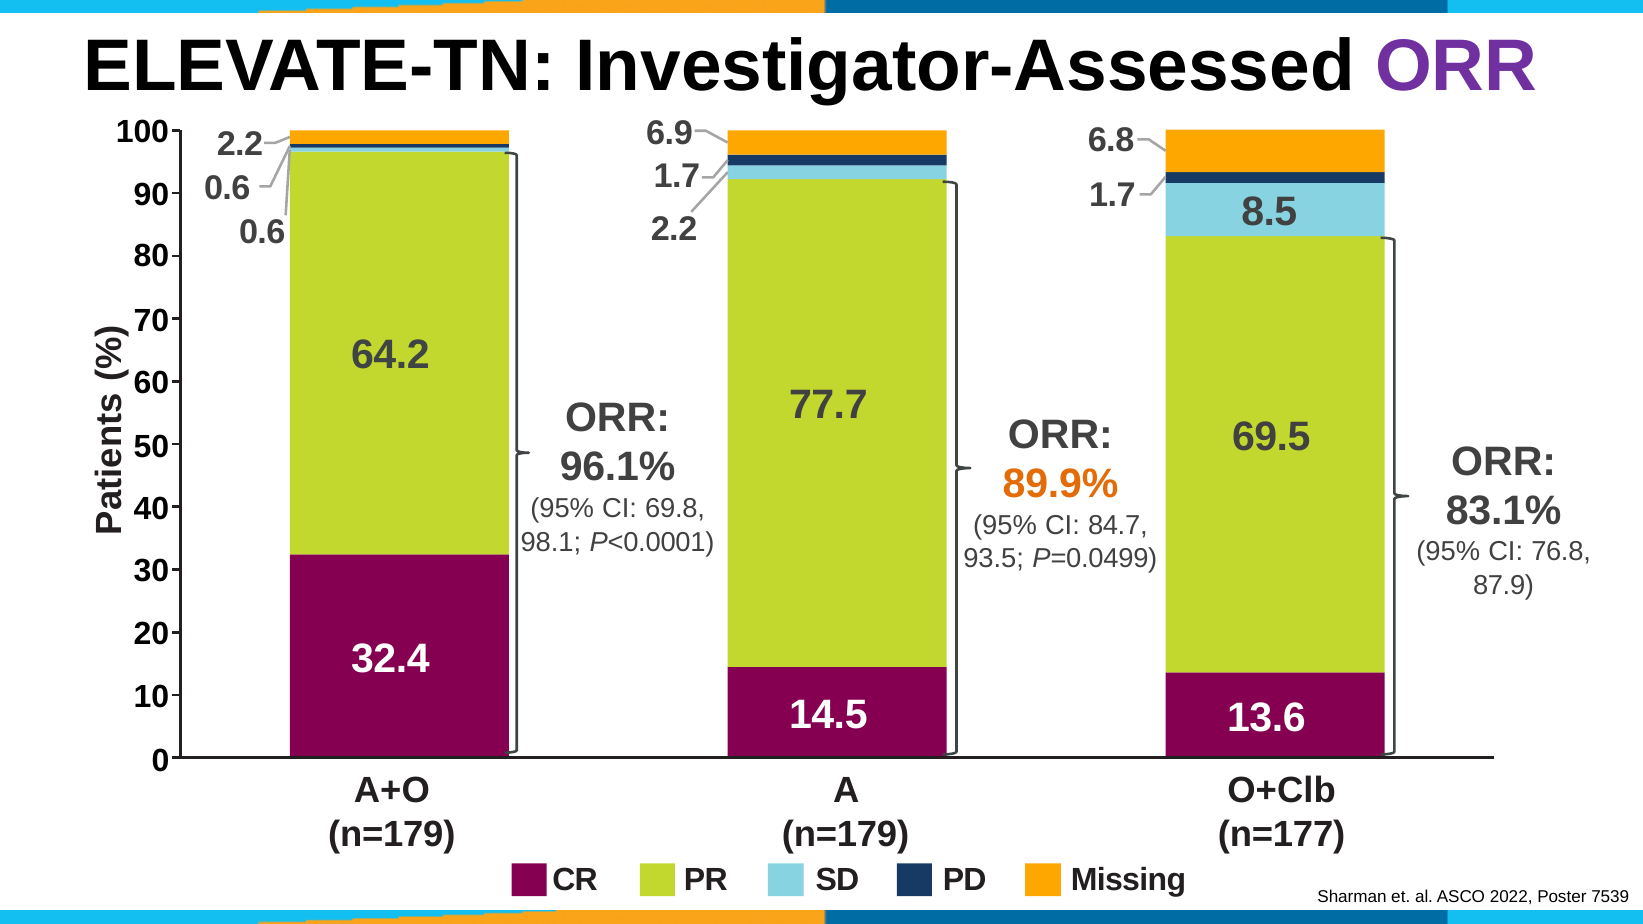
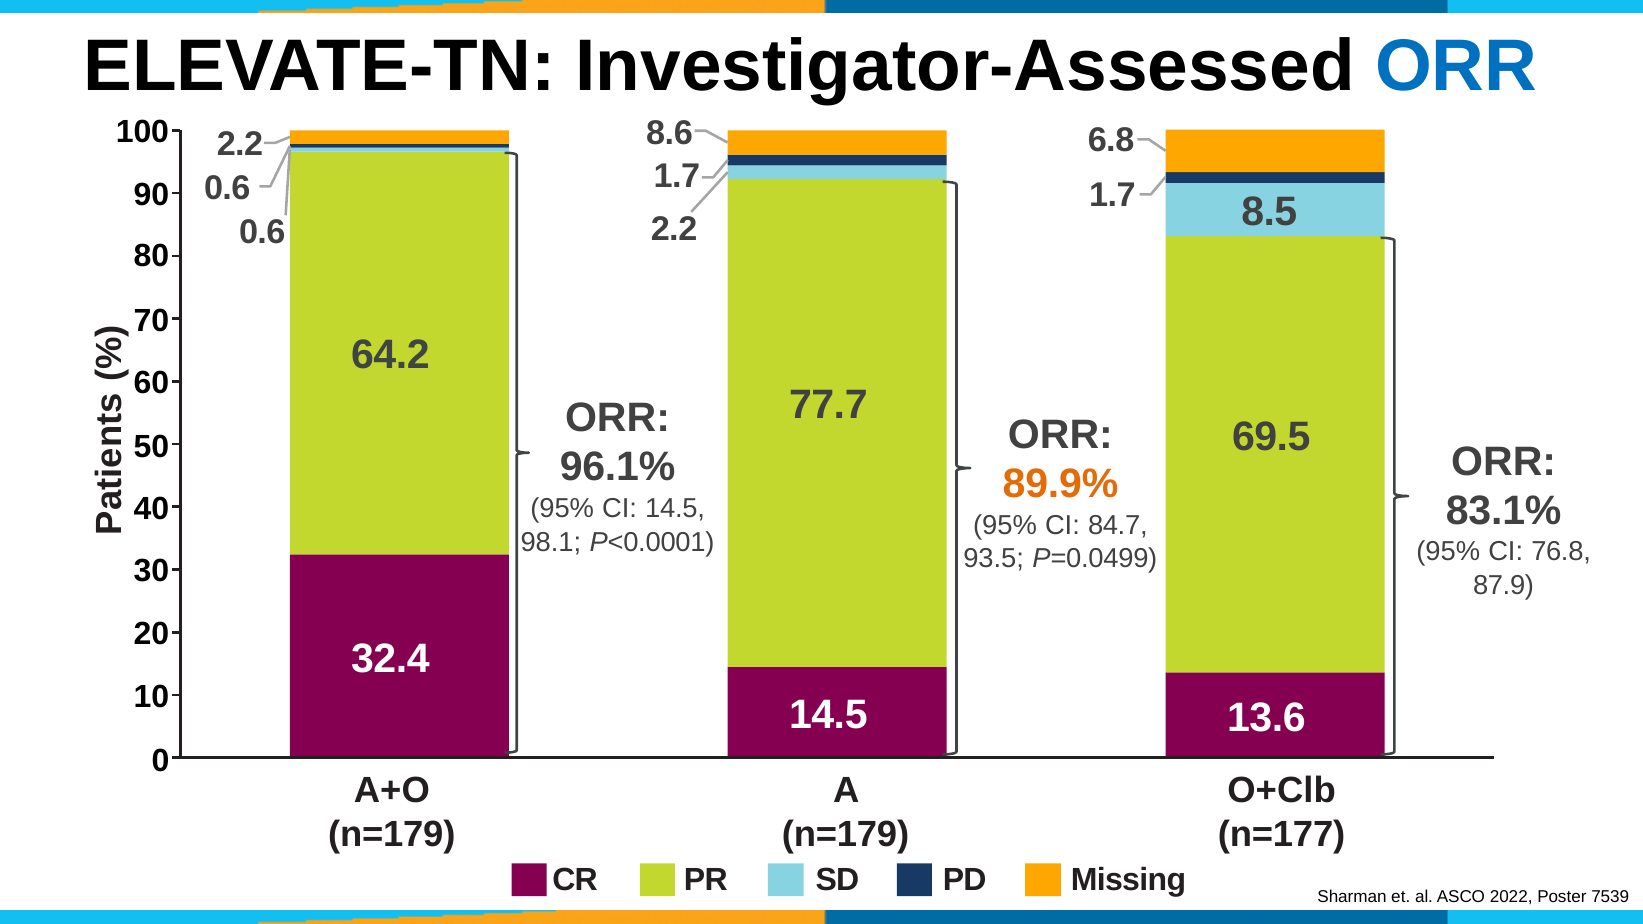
ORR colour: purple -> blue (1456, 66)
6.9: 6.9 -> 8.6 (669, 133)
CI 69.8: 69.8 -> 14.5 (675, 508)
